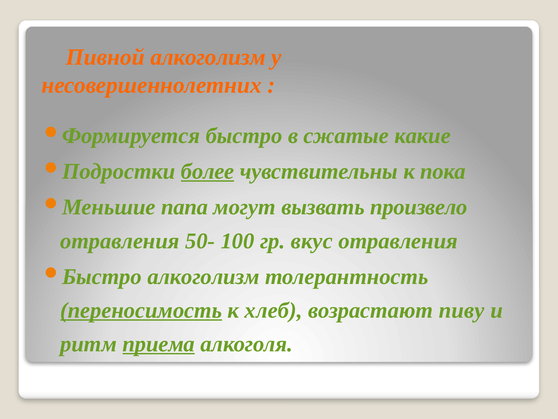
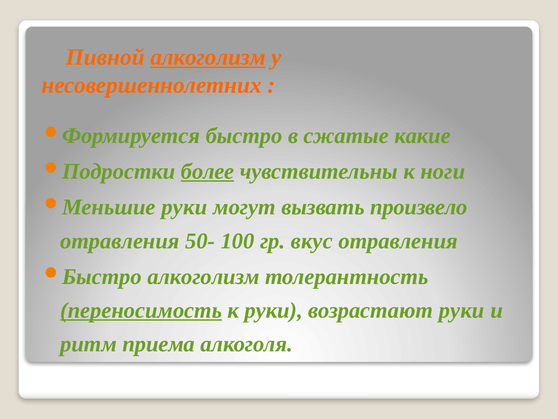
алкоголизм underline: none -> present (208, 57)
пока: пока -> ноги (443, 171)
папа: папа -> руки (184, 207)
к хлеб: хлеб -> руки (274, 310)
возрастают пиву: пиву -> руки (462, 310)
приема underline: present -> none (159, 344)
